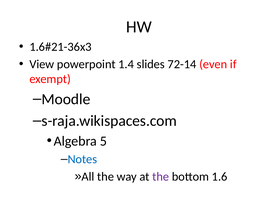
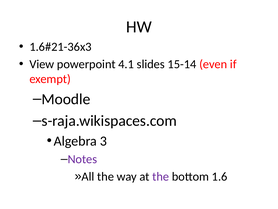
1.4: 1.4 -> 4.1 (126, 64)
72-14: 72-14 -> 15-14 (182, 64)
5: 5 -> 3 (103, 141)
Notes colour: blue -> purple (82, 159)
